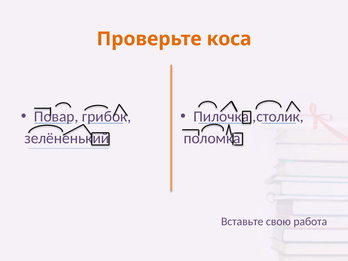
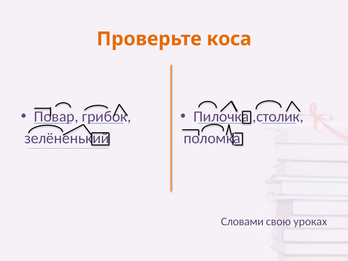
Вставьте: Вставьте -> Словами (242, 222)
работа: работа -> уроках (310, 222)
